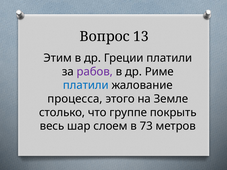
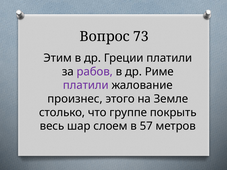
13: 13 -> 73 (141, 37)
платили colour: blue -> purple (86, 85)
процесса: процесса -> произнес (75, 99)
73: 73 -> 57 (146, 126)
